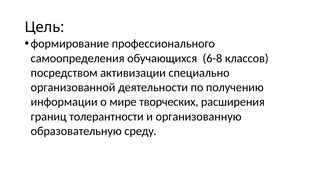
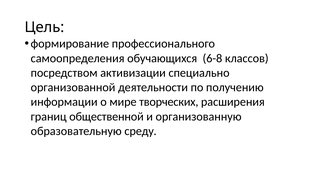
толерантности: толерантности -> общественной (106, 116)
